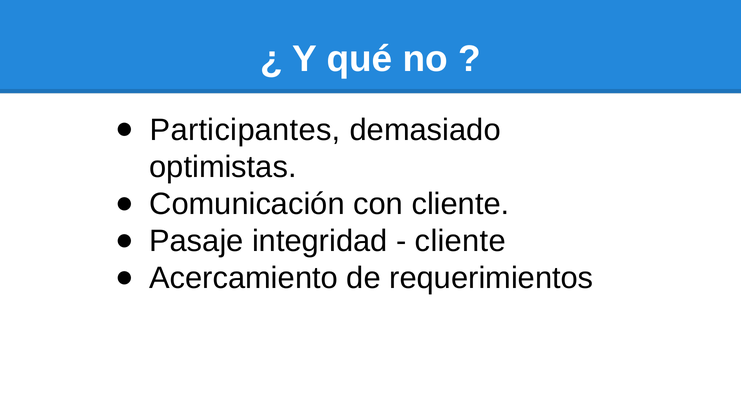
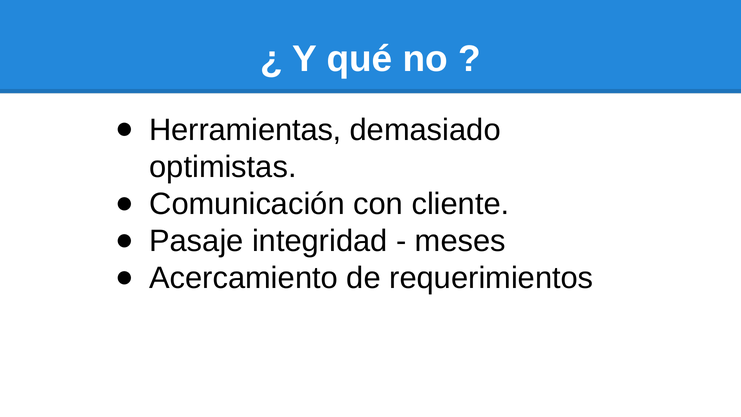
Participantes: Participantes -> Herramientas (245, 130)
cliente: cliente -> meses (460, 241)
